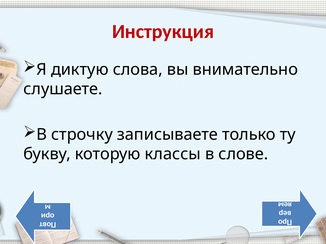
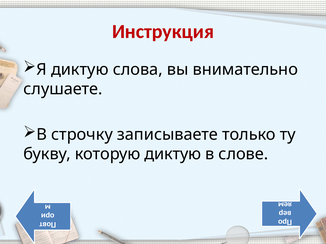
которую классы: классы -> диктую (173, 154)
